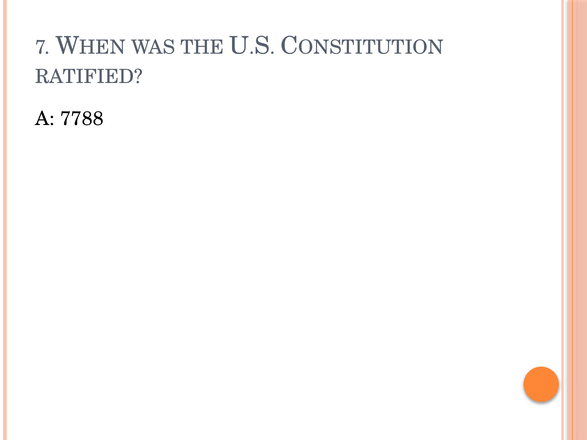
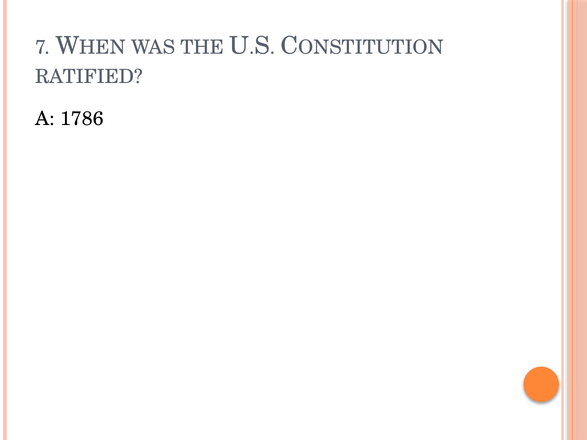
7788: 7788 -> 1786 (82, 119)
